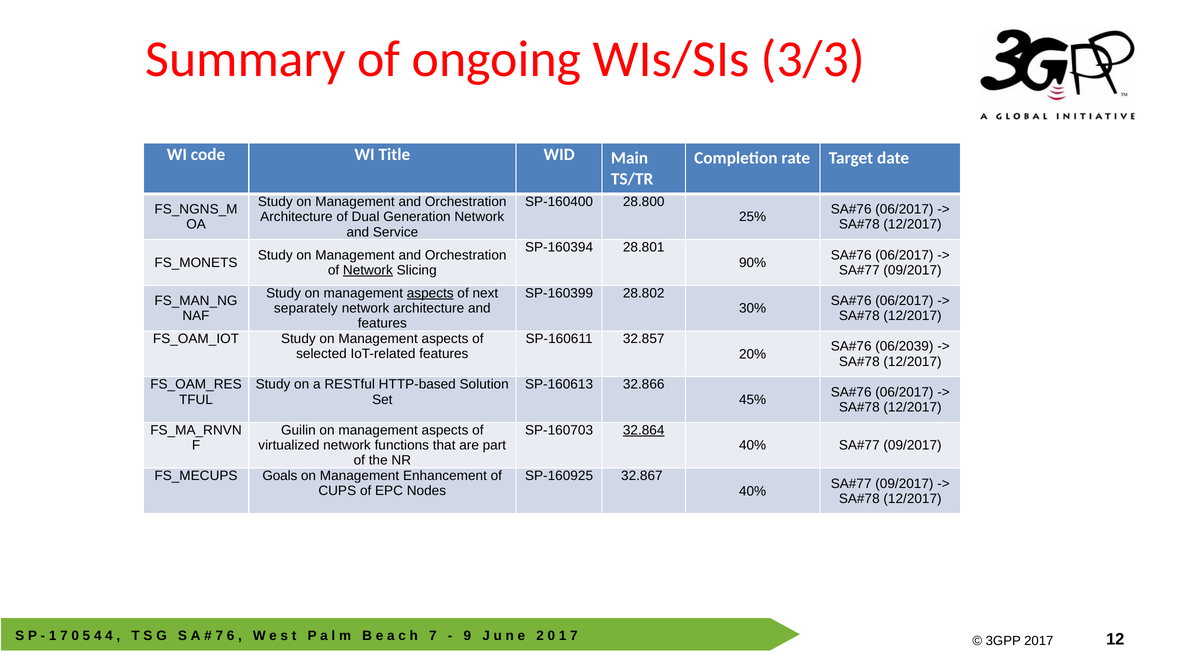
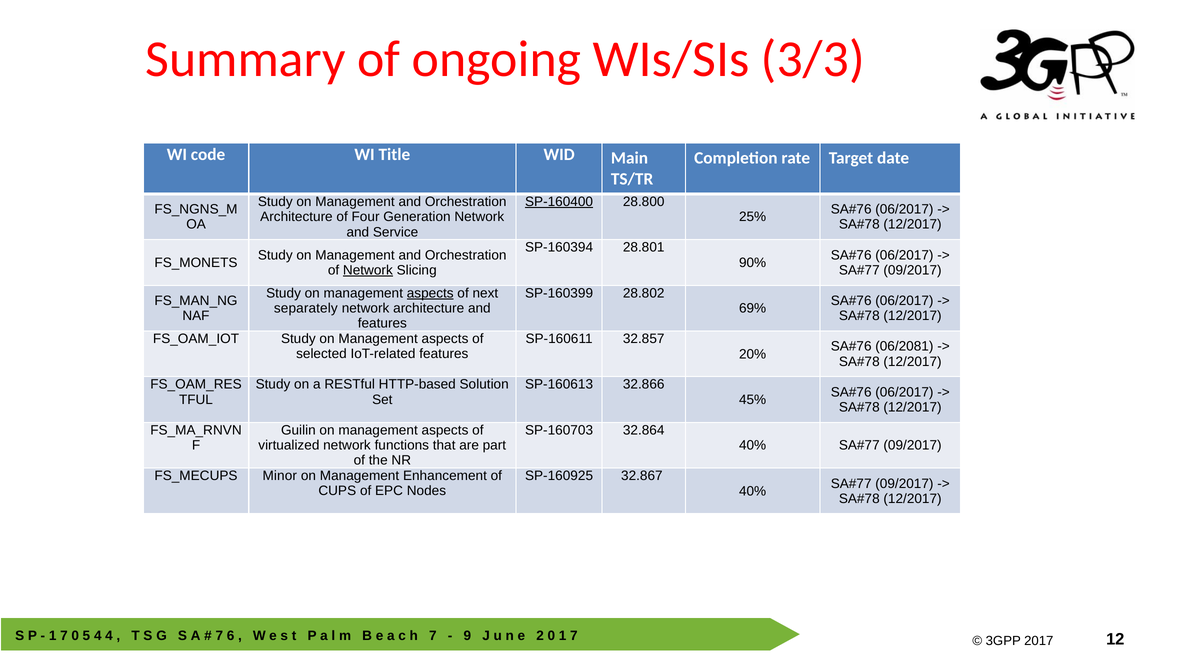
SP-160400 underline: none -> present (559, 202)
Dual: Dual -> Four (366, 217)
30%: 30% -> 69% (753, 308)
06/2039: 06/2039 -> 06/2081 (904, 346)
32.864 underline: present -> none (644, 430)
Goals: Goals -> Minor (280, 476)
